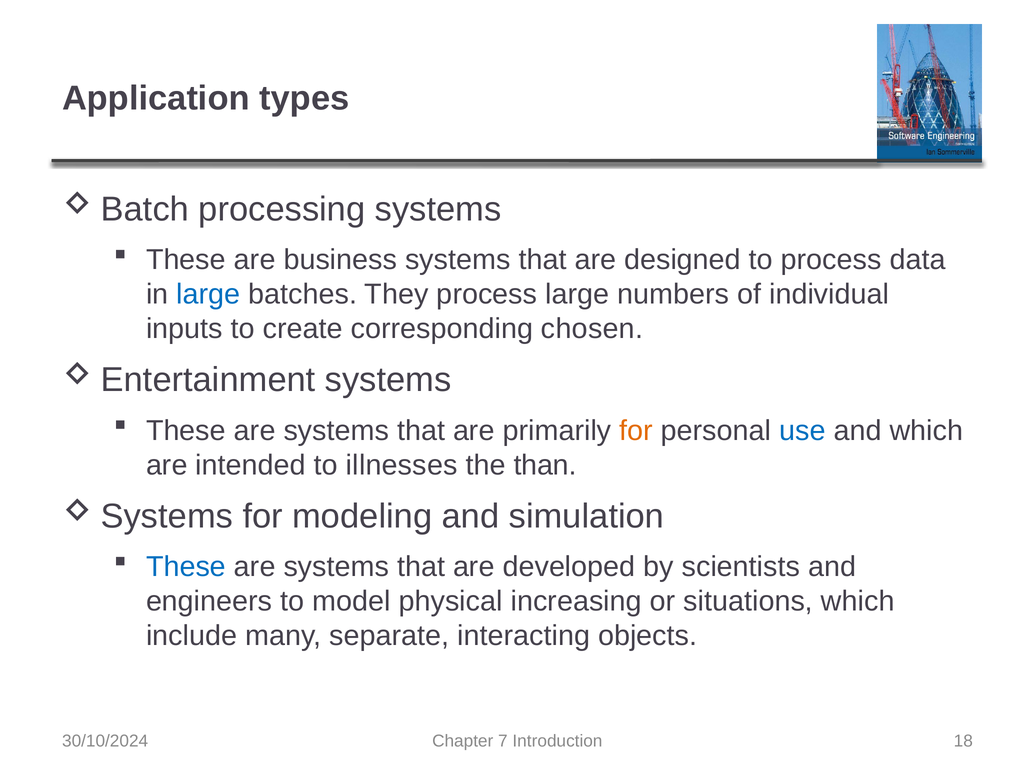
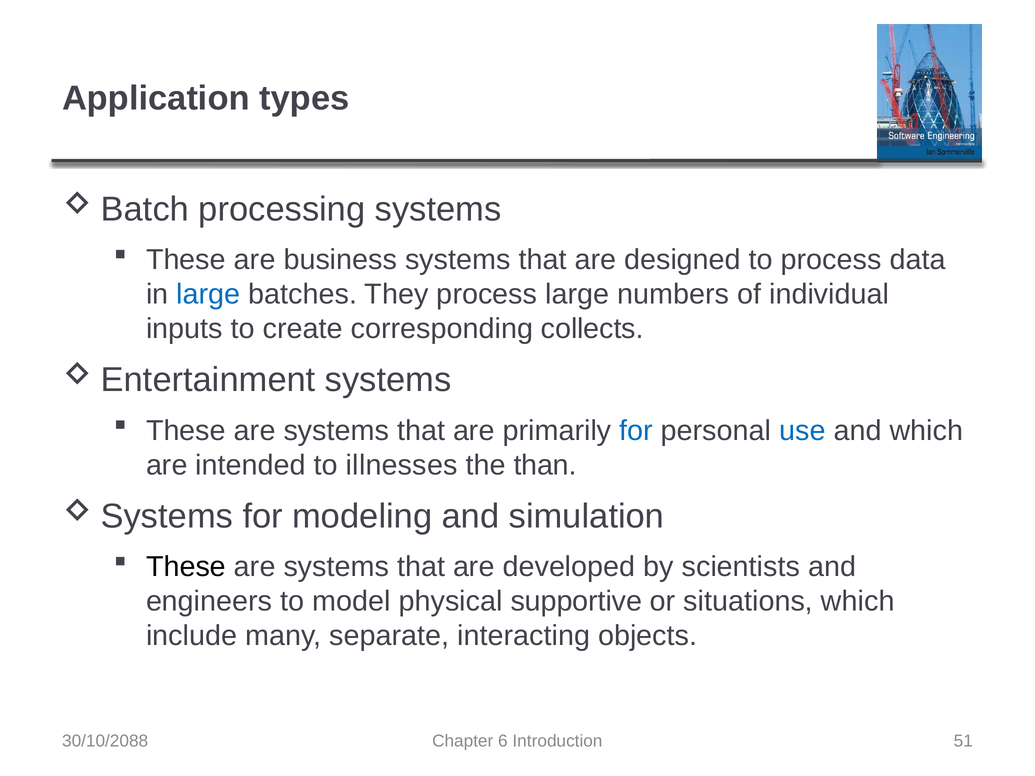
chosen: chosen -> collects (592, 329)
for colour: orange -> blue (636, 431)
These colour: blue -> black (186, 567)
increasing: increasing -> supportive (576, 602)
30/10/2024: 30/10/2024 -> 30/10/2088 (105, 741)
7: 7 -> 6 (503, 741)
18: 18 -> 51 (963, 741)
